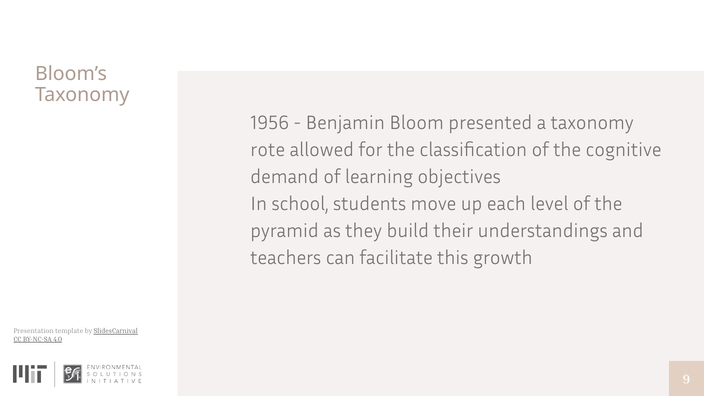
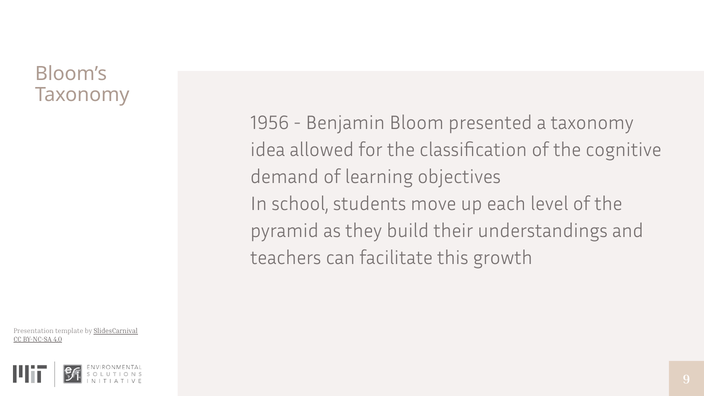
rote: rote -> idea (268, 150)
